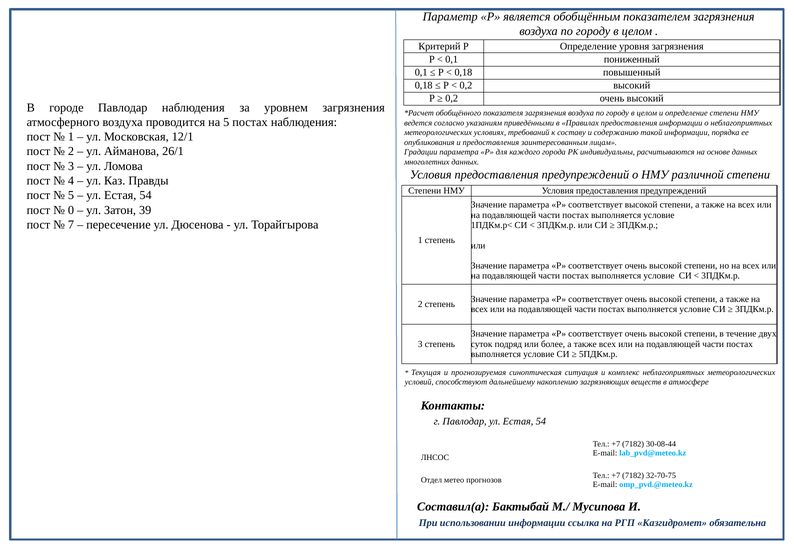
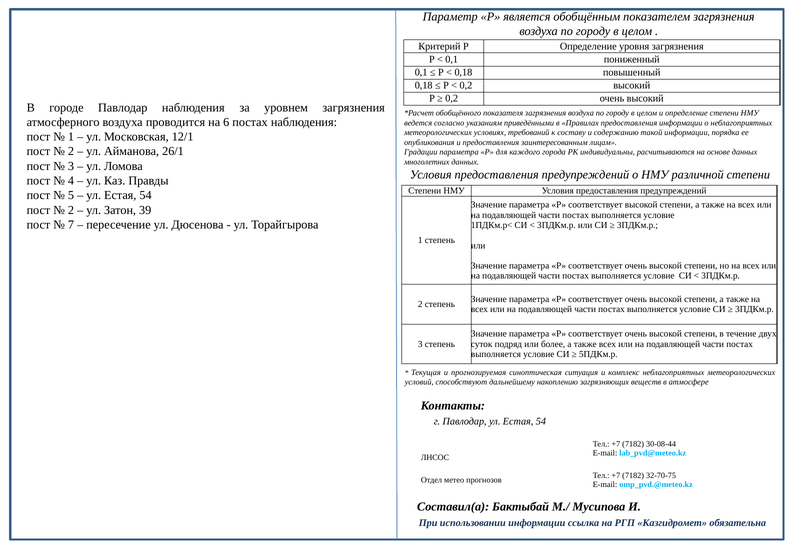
на 5: 5 -> 6 (226, 122)
0: 0 -> 2 (71, 210)
